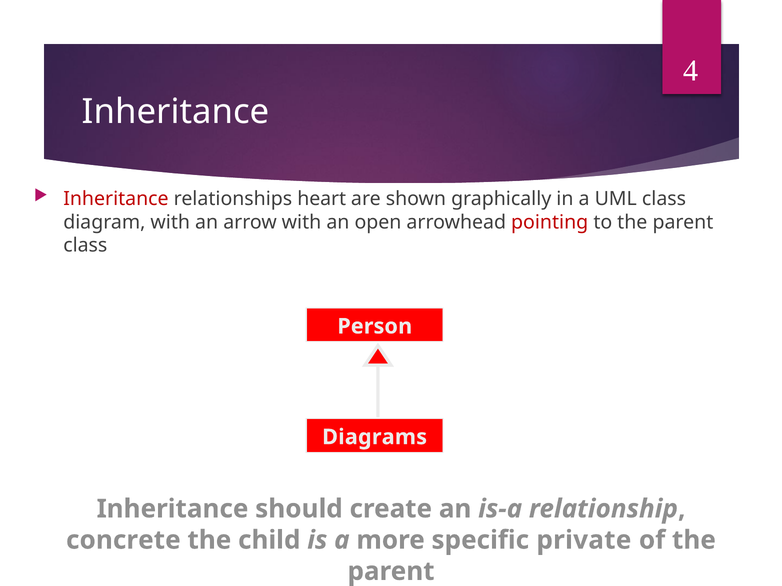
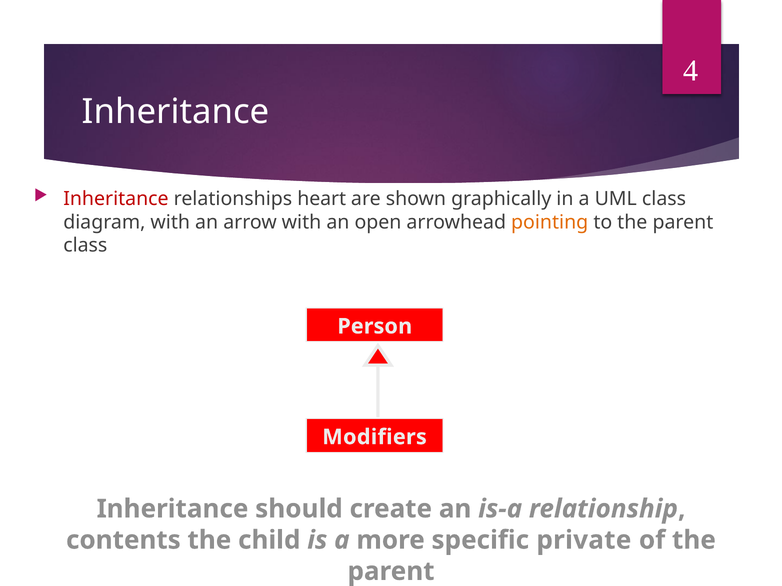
pointing colour: red -> orange (550, 222)
Diagrams: Diagrams -> Modifiers (375, 437)
concrete: concrete -> contents (123, 541)
